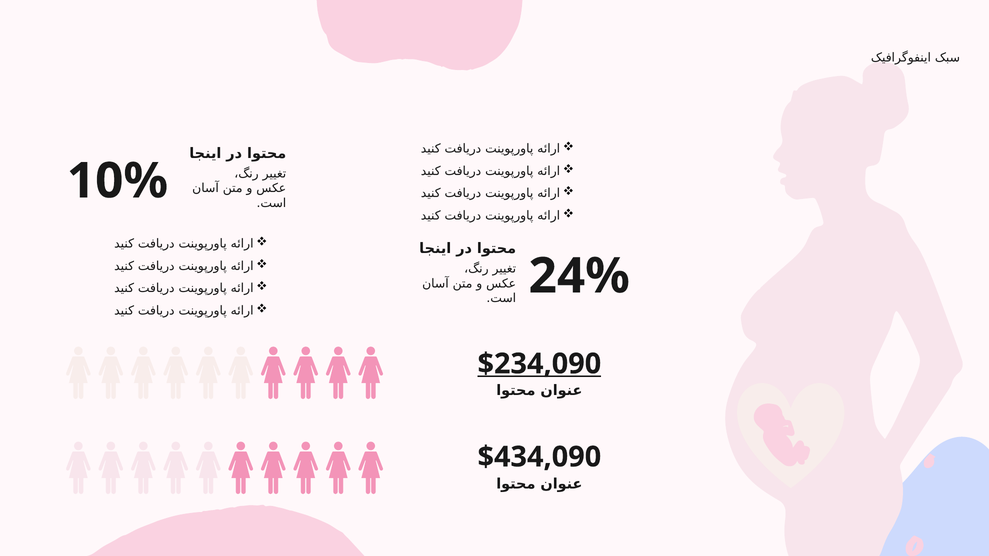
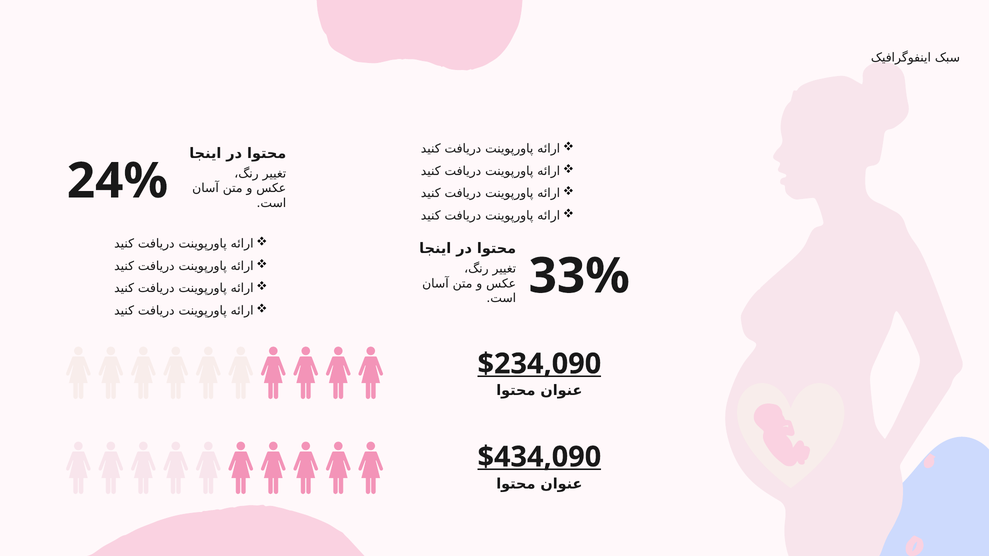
10%: 10% -> 24% (117, 181)
24%: 24% -> 33% (579, 276)
$434,090 underline: none -> present (539, 457)
